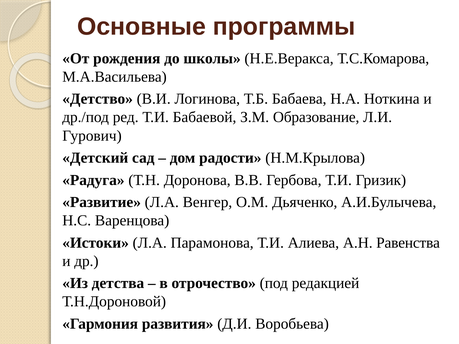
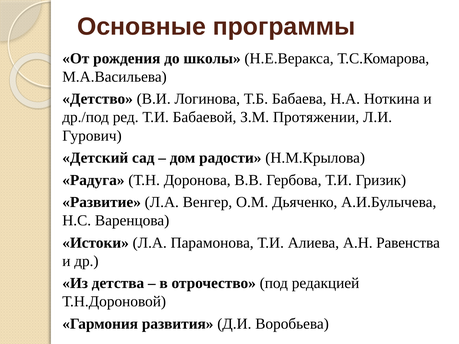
Образование: Образование -> Протяжении (316, 117)
